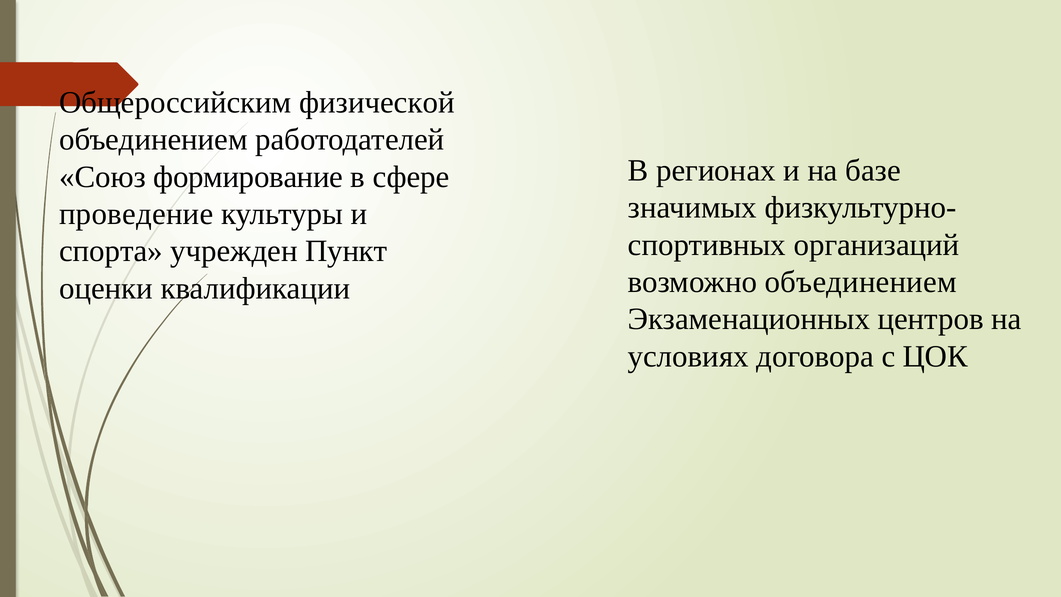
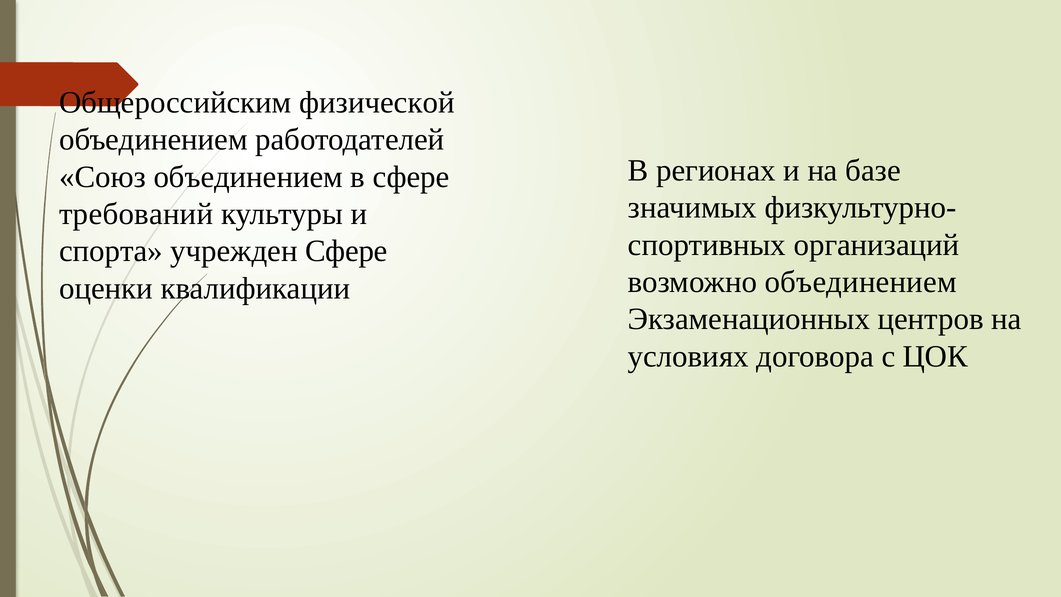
Союз формирование: формирование -> объединением (248, 177)
проведение: проведение -> требований (136, 214)
учрежден Пункт: Пункт -> Сфере (346, 251)
